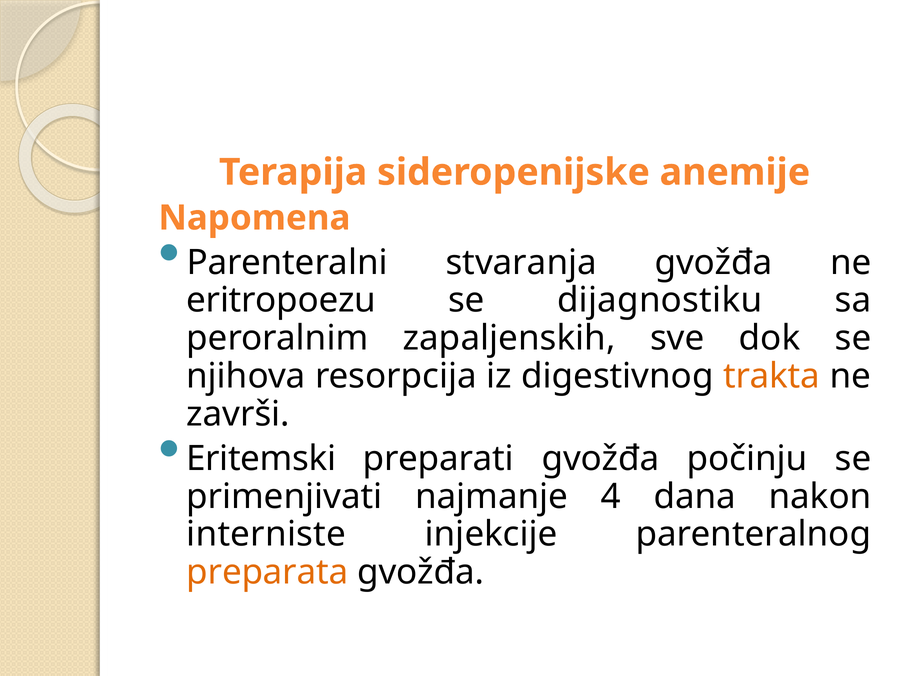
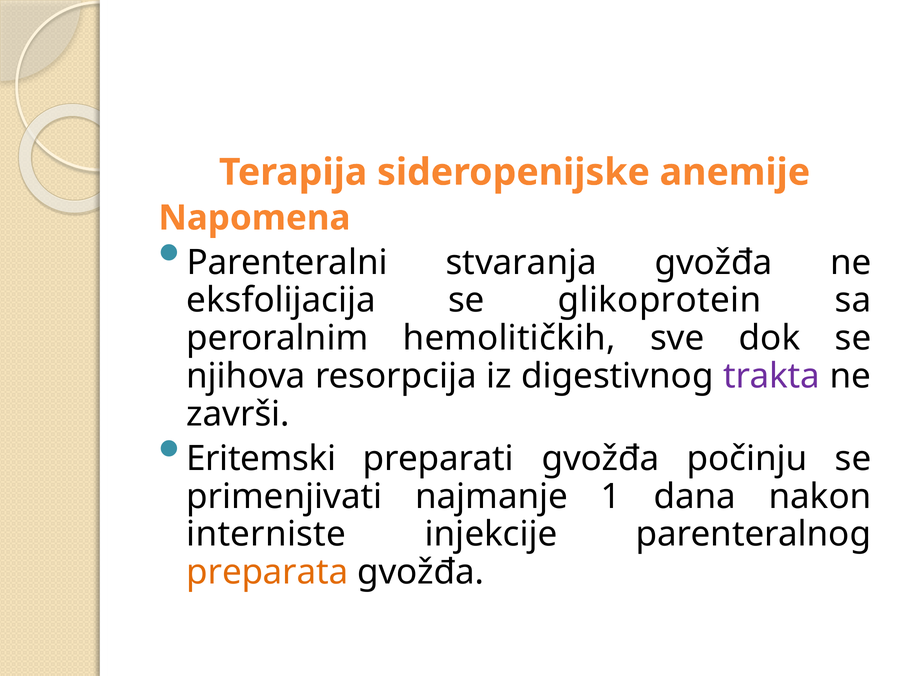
eritropoezu: eritropoezu -> eksfolijacija (281, 300)
dijagnostiku: dijagnostiku -> glikoprotein (660, 300)
zapaljenskih: zapaljenskih -> hemolitičkih (509, 338)
trakta colour: orange -> purple (772, 376)
4: 4 -> 1 (611, 496)
